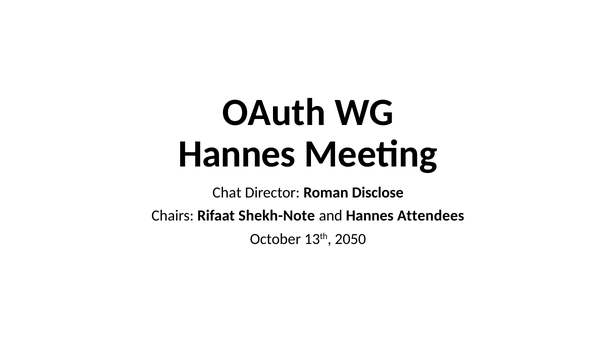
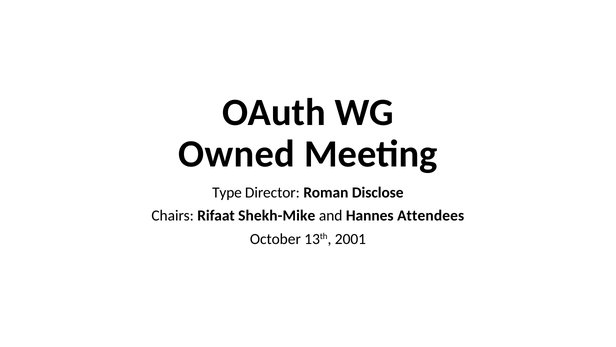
Hannes: Hannes -> Owned (237, 154)
Chat: Chat -> Type (227, 193)
Shekh-Note: Shekh-Note -> Shekh-Mike (277, 216)
2050: 2050 -> 2001 (350, 239)
